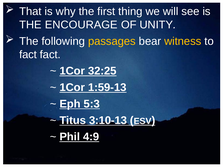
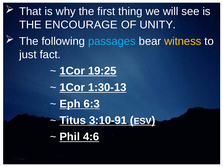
passages colour: yellow -> light blue (112, 41)
fact: fact -> just (28, 55)
32:25: 32:25 -> 19:25 (102, 71)
1:59-13: 1:59-13 -> 1:30-13 (107, 88)
5:3: 5:3 -> 6:3 (92, 104)
3:10-13: 3:10-13 -> 3:10-91 (108, 121)
4:9: 4:9 -> 4:6 (91, 137)
